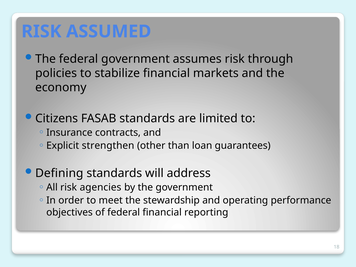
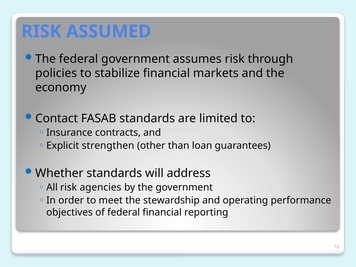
Citizens: Citizens -> Contact (57, 118)
Defining: Defining -> Whether (59, 173)
